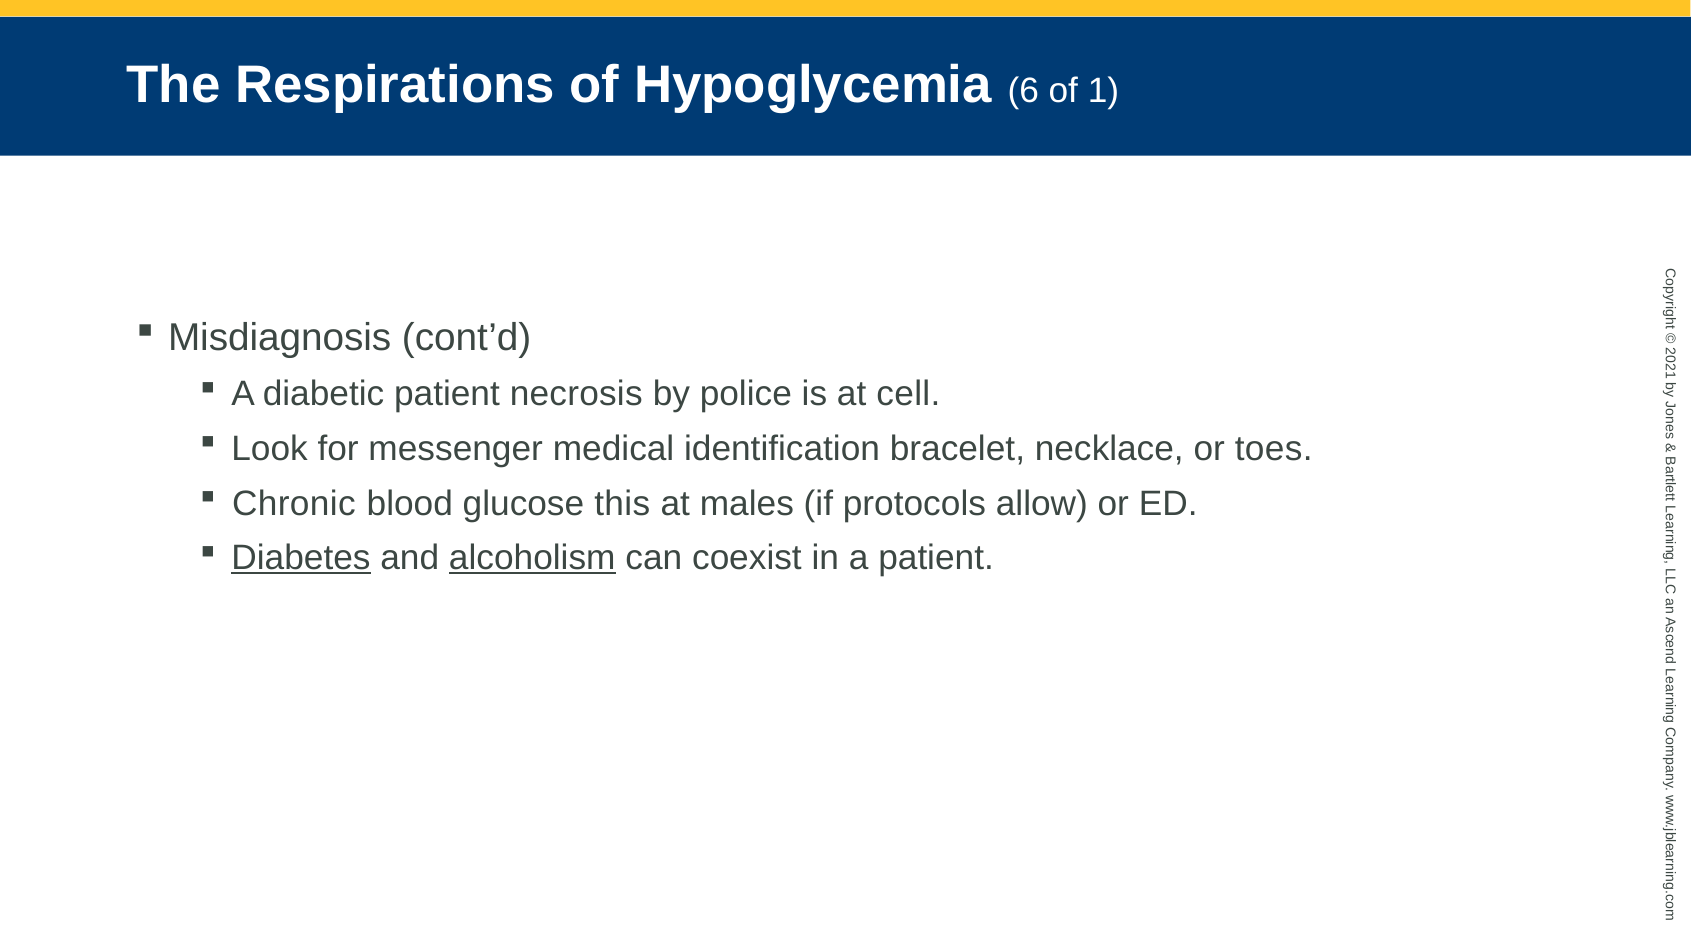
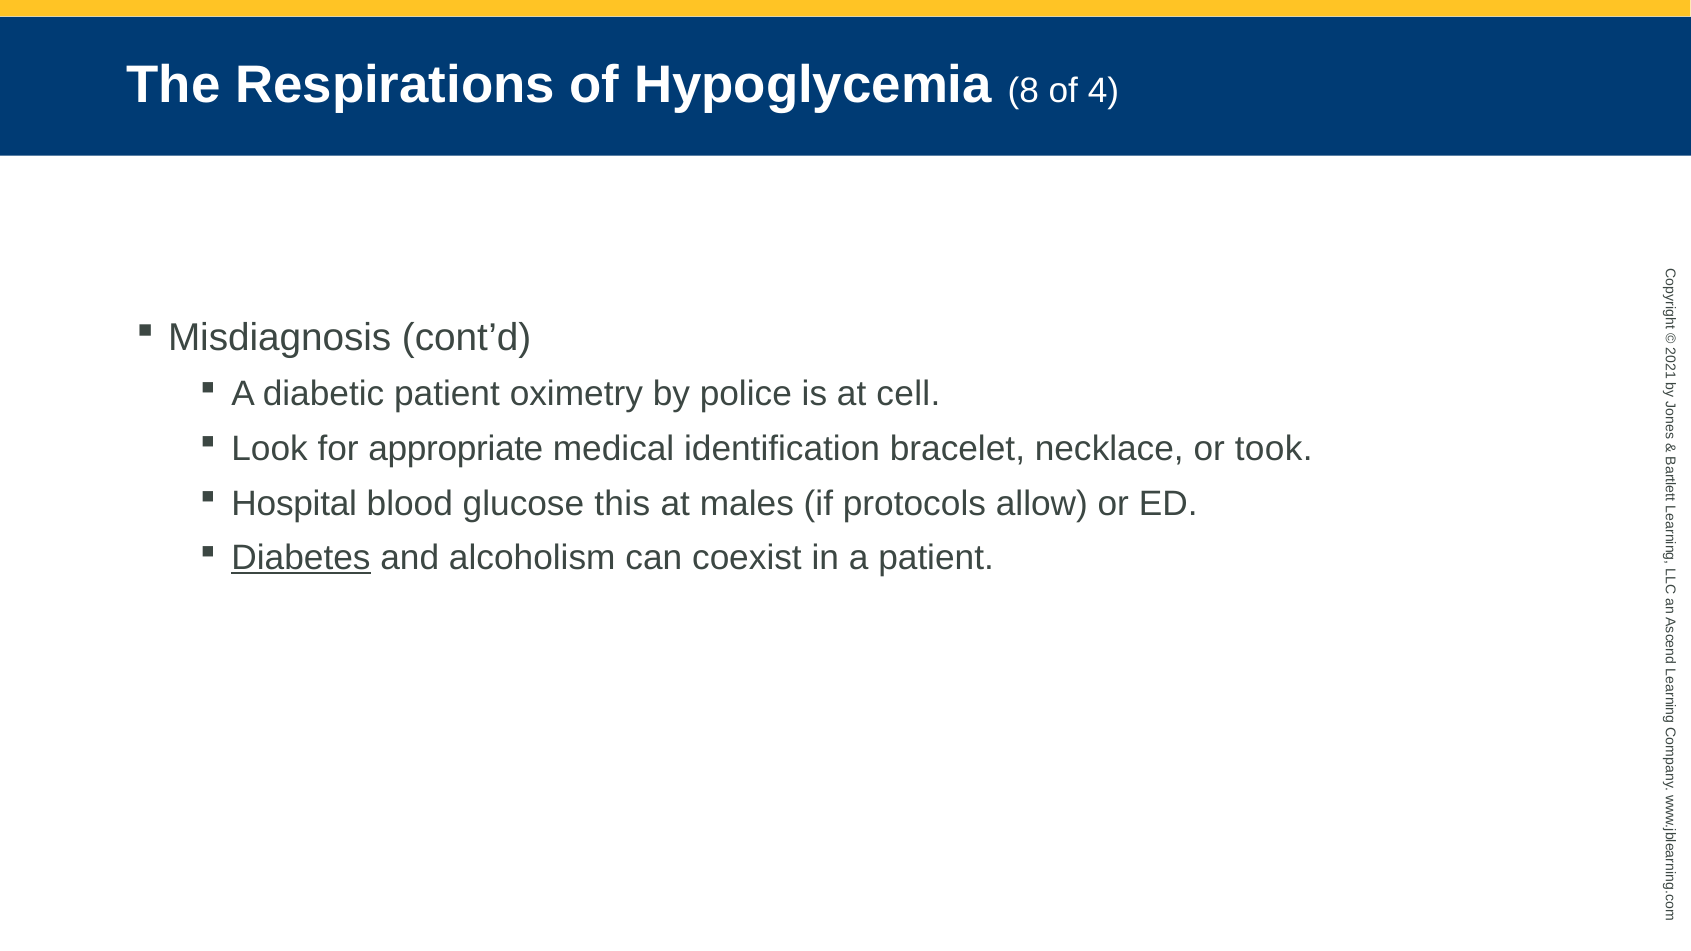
6: 6 -> 8 (1023, 91)
of 1: 1 -> 4 (1104, 91)
necrosis: necrosis -> oximetry (576, 394)
messenger: messenger -> appropriate (456, 449)
toes: toes -> took (1274, 449)
Chronic: Chronic -> Hospital (294, 504)
alcoholism underline: present -> none (532, 558)
